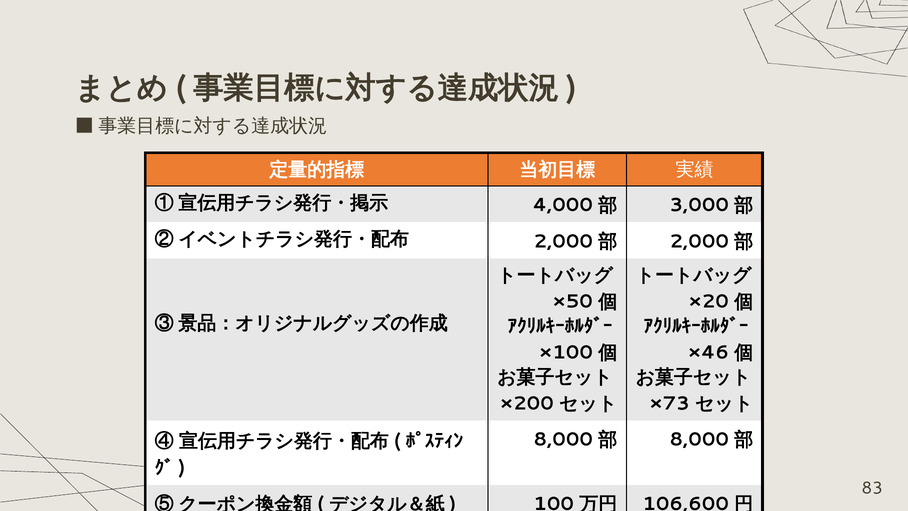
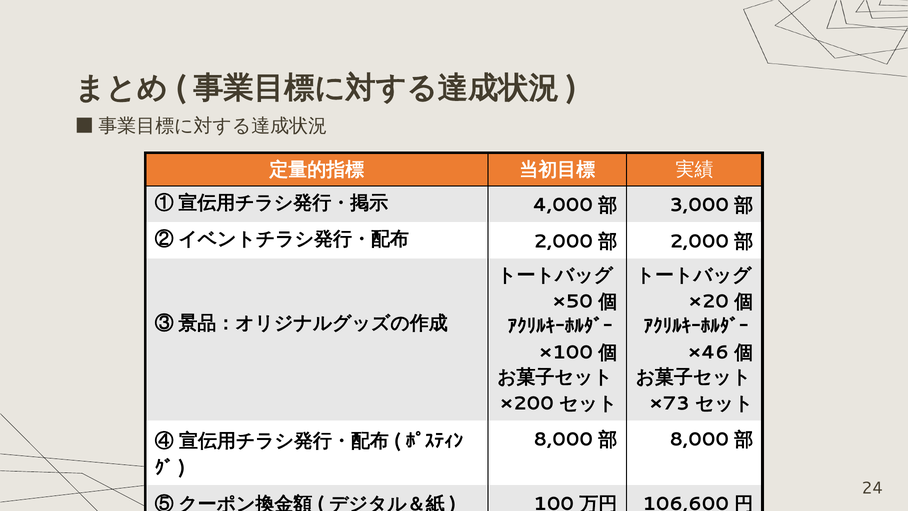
83: 83 -> 24 (872, 488)
